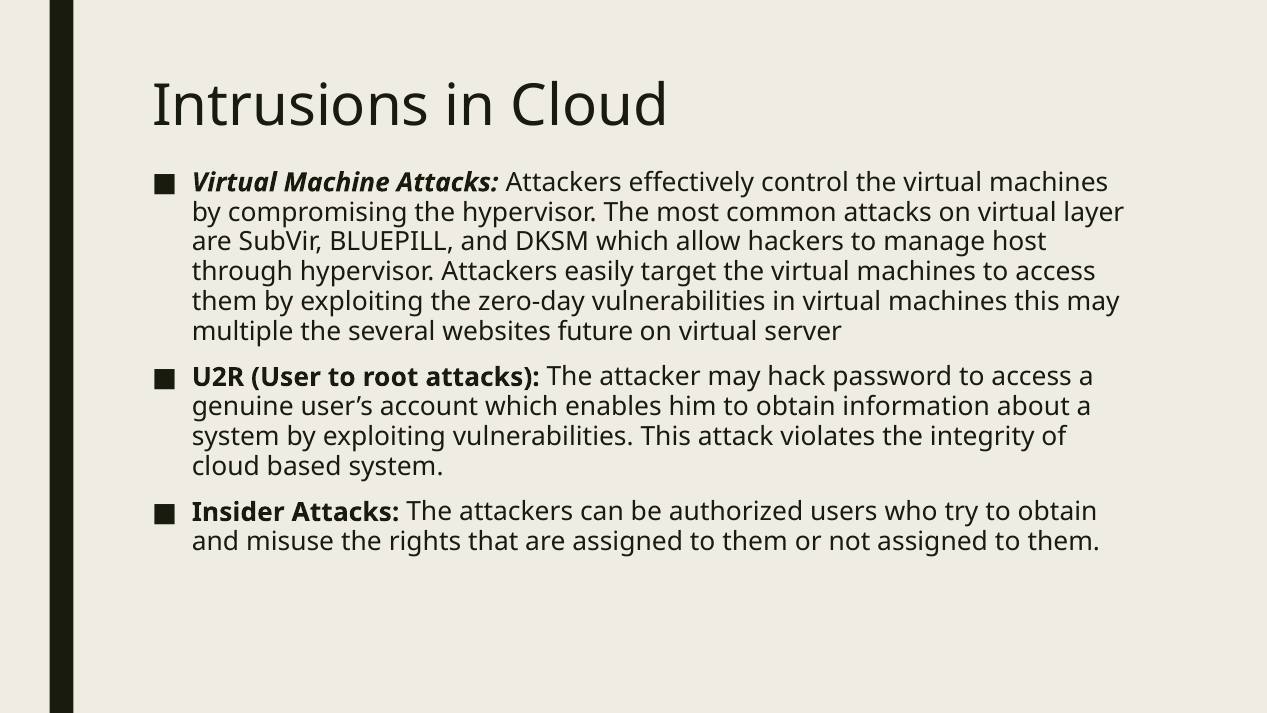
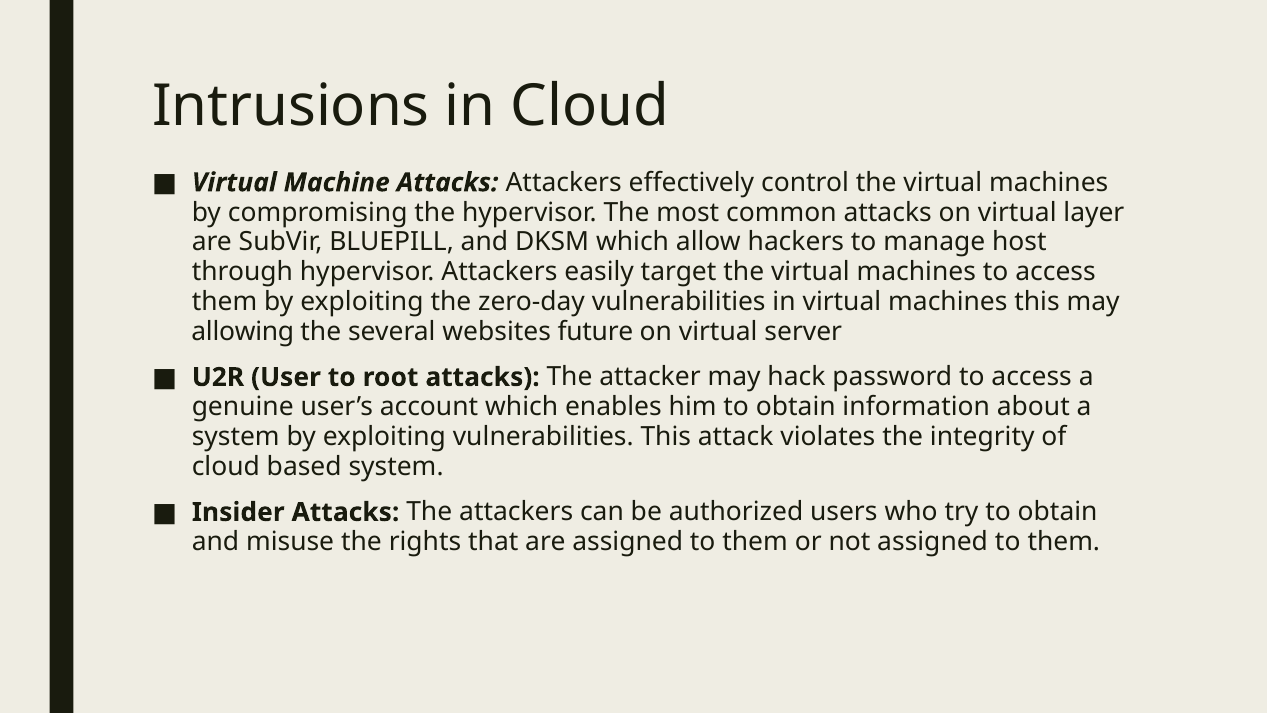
multiple: multiple -> allowing (243, 331)
